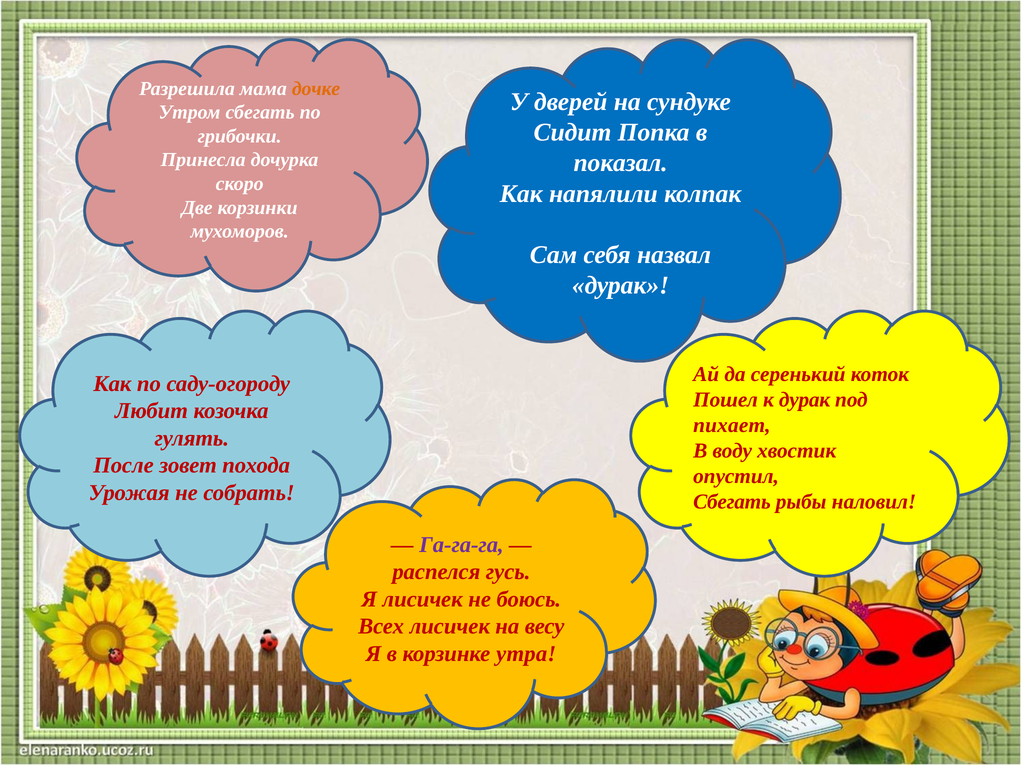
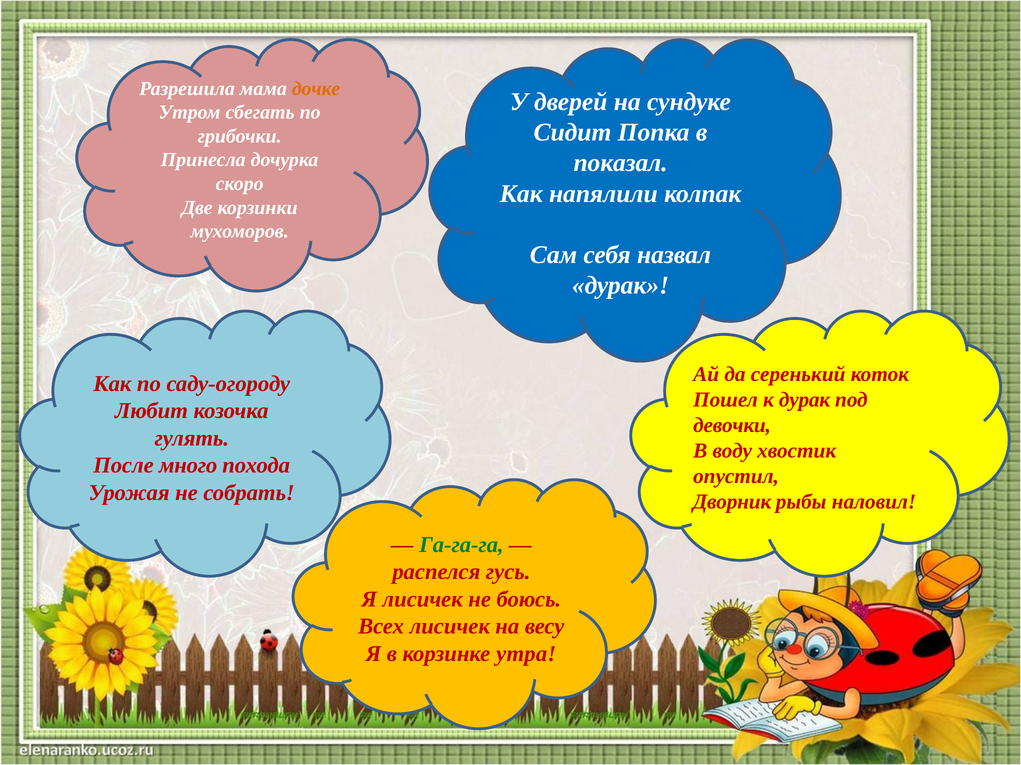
пихает: пихает -> девочки (732, 426)
зовет: зовет -> много (188, 466)
Сбегать: Сбегать -> Дворник (732, 502)
Га-га-га colour: purple -> green (461, 545)
